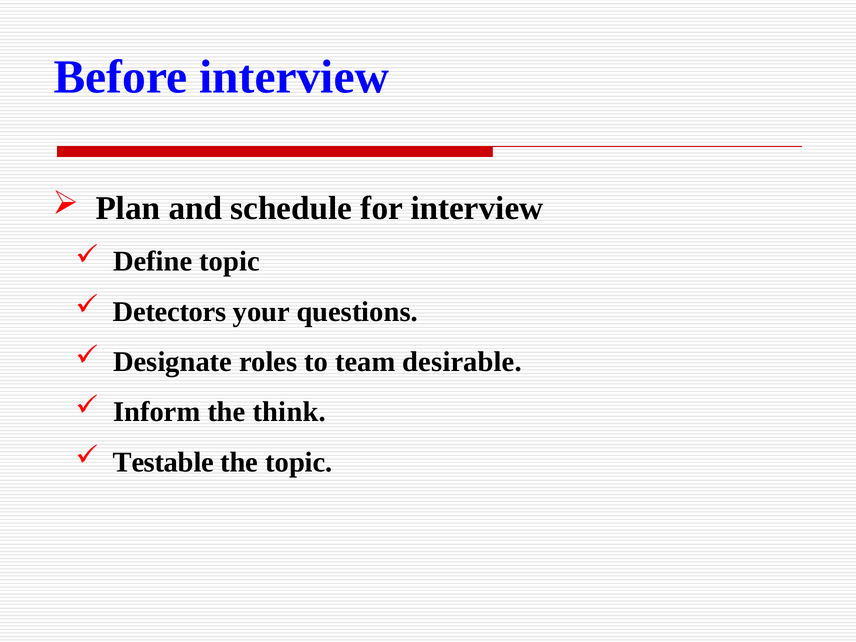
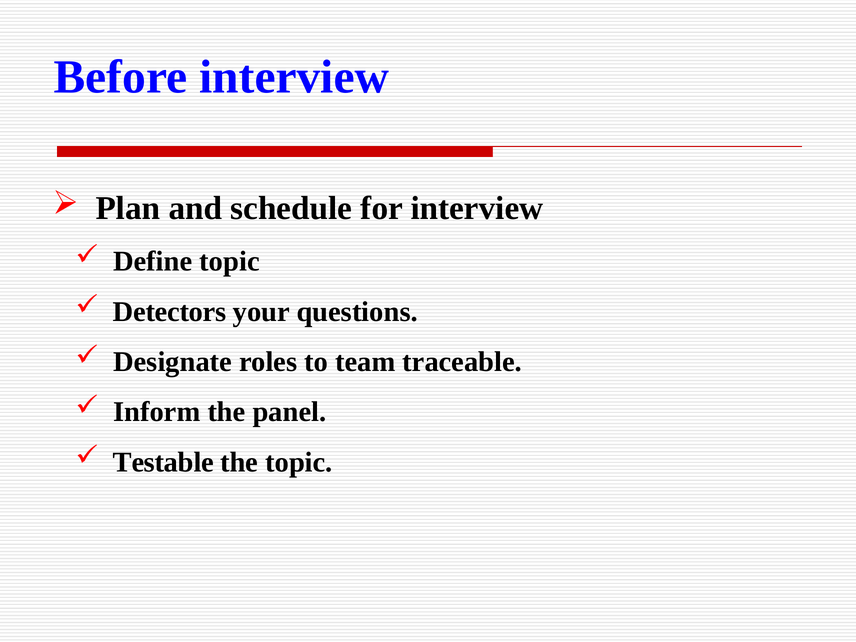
desirable: desirable -> traceable (462, 362)
think: think -> panel (289, 412)
